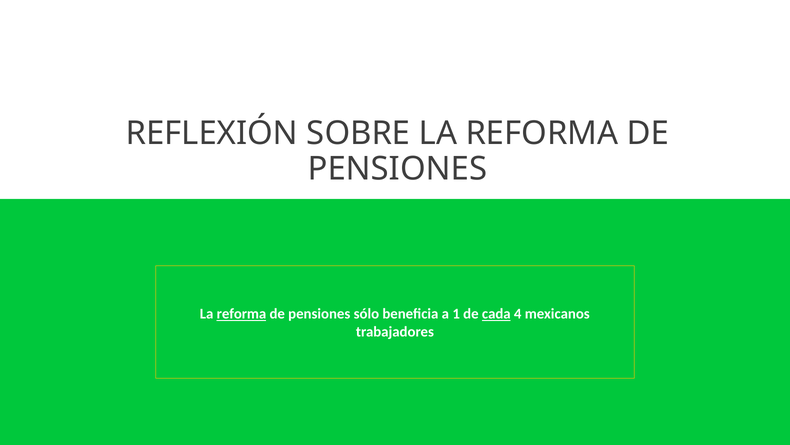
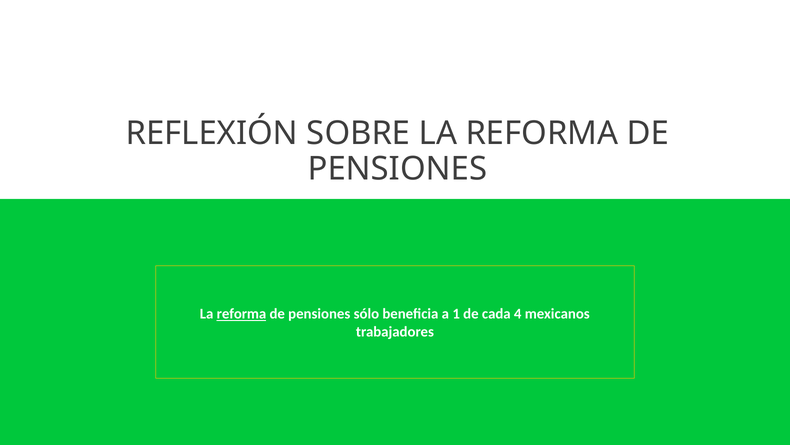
cada underline: present -> none (496, 314)
